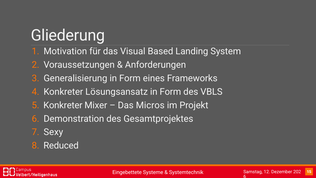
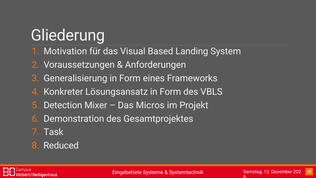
Konkreter: Konkreter -> Detection (63, 105)
Sexy: Sexy -> Task (53, 132)
